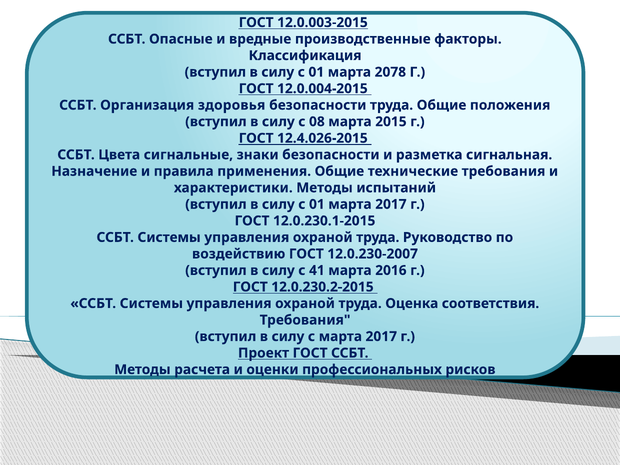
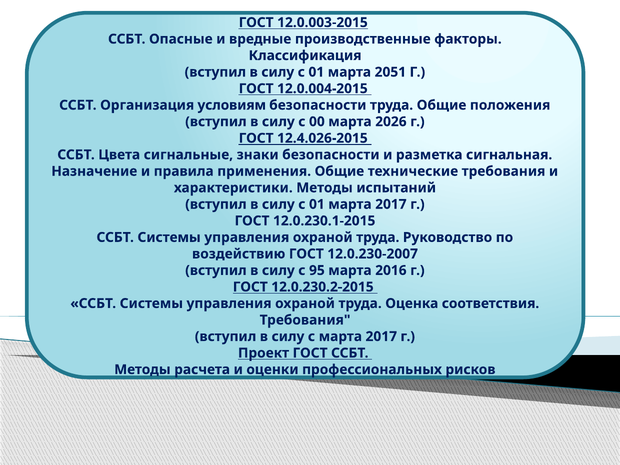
2078: 2078 -> 2051 (390, 72)
здоровья: здоровья -> условиям (232, 105)
08: 08 -> 00 (317, 122)
2015: 2015 -> 2026 (391, 122)
41: 41 -> 95 (317, 270)
